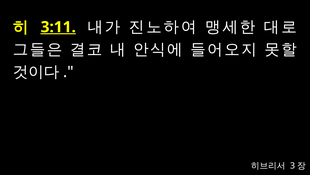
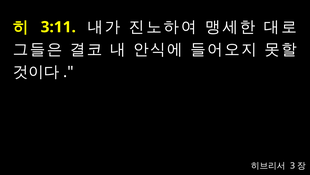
3:11 underline: present -> none (58, 27)
